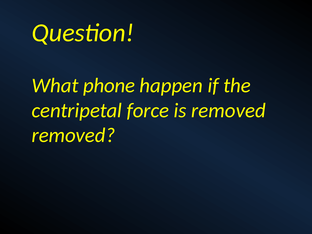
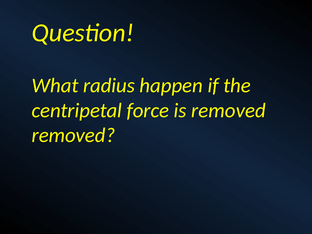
phone: phone -> radius (109, 85)
